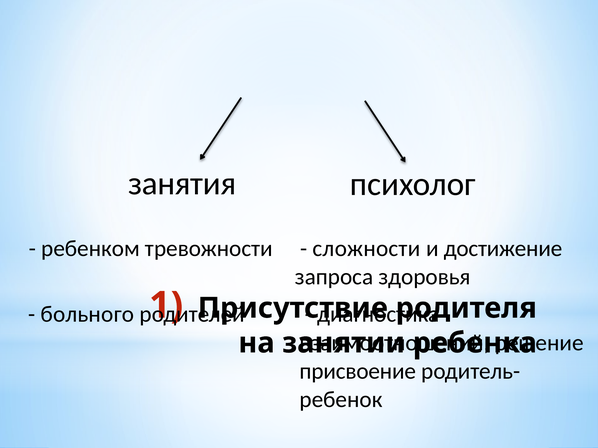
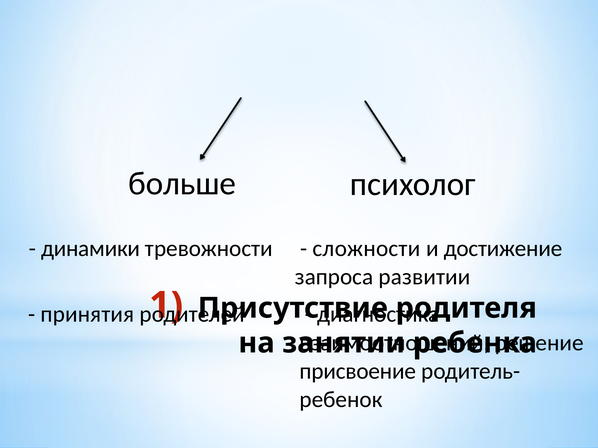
занятия: занятия -> больше (182, 184)
ребенком: ребенком -> динамики (91, 249)
здоровья: здоровья -> развитии (424, 277)
больного: больного -> принятия (87, 315)
